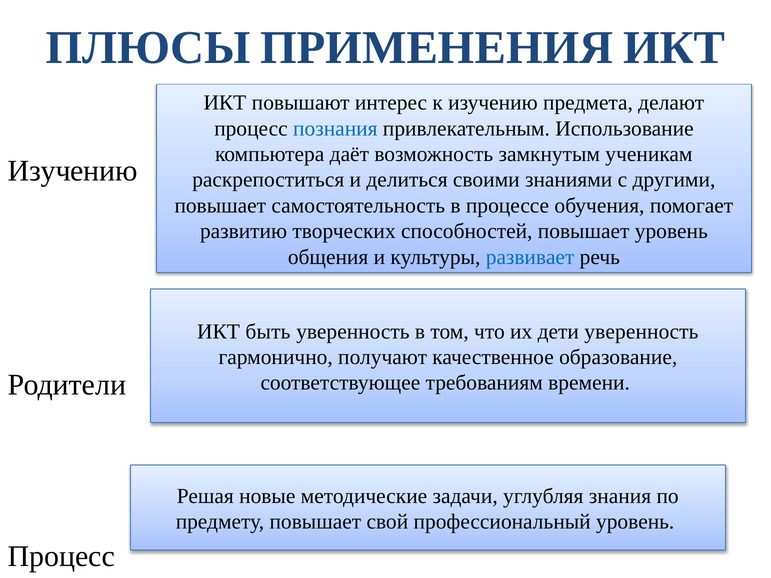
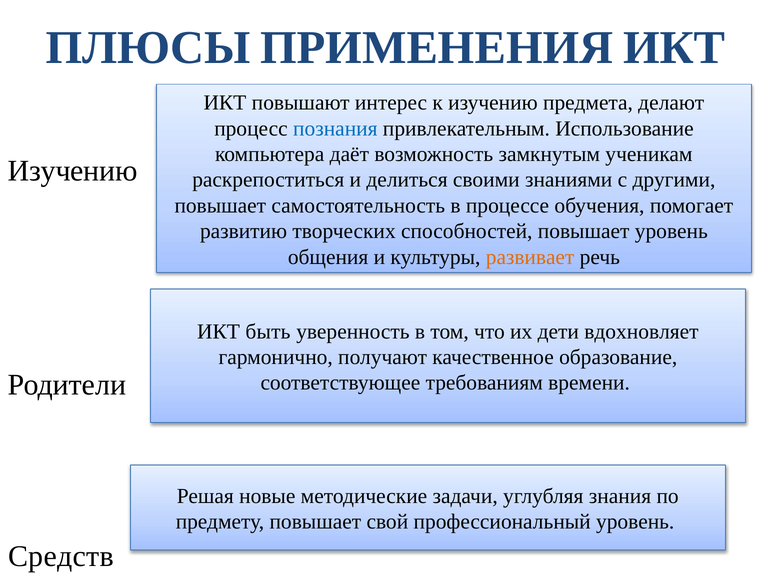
развивает colour: blue -> orange (530, 257)
дети уверенность: уверенность -> вдохновляет (641, 332)
Процесс: Процесс -> Средств (61, 557)
